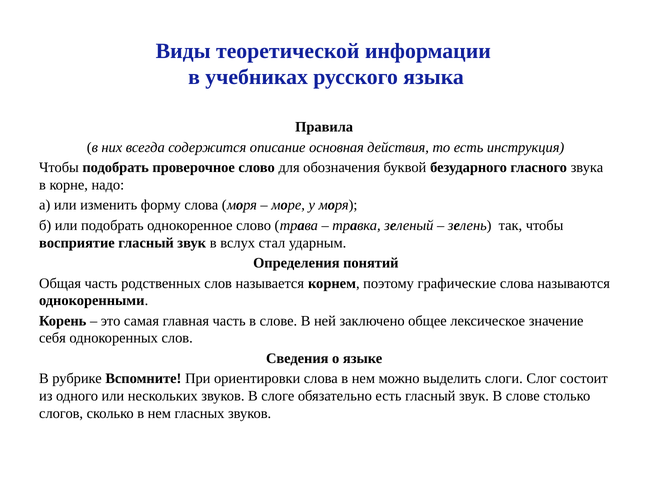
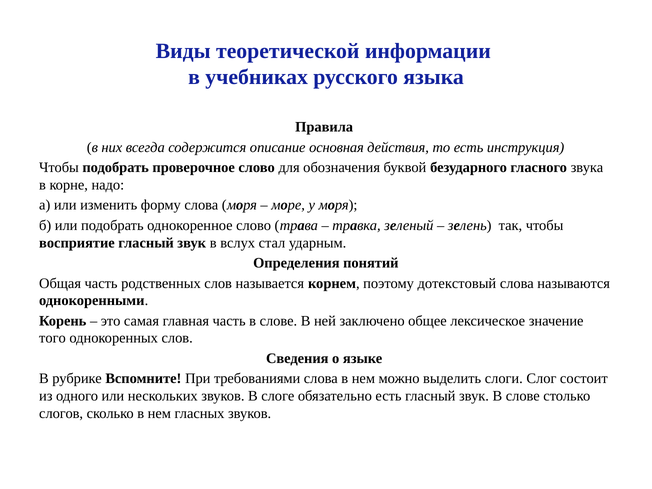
графические: графические -> дотекстовый (457, 283)
себя: себя -> того (52, 338)
ориентировки: ориентировки -> требованиями (257, 379)
